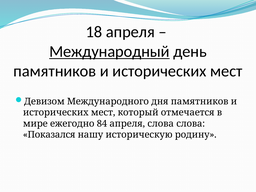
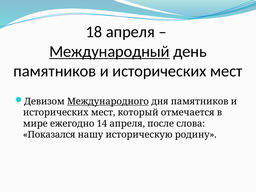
Международного underline: none -> present (108, 101)
84: 84 -> 14 (102, 124)
апреля слова: слова -> после (161, 124)
